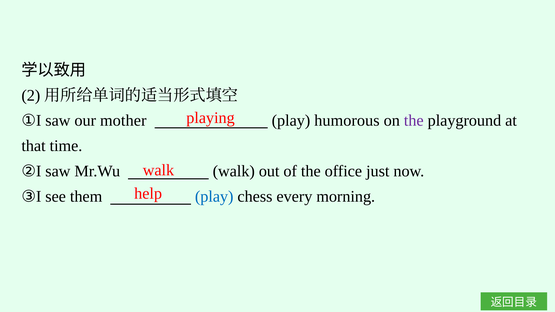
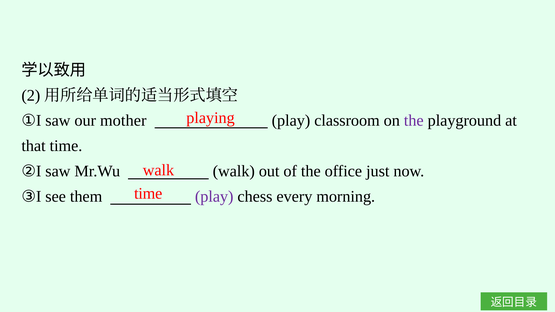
humorous: humorous -> classroom (347, 121)
help: help -> time (148, 194)
play colour: blue -> purple (214, 196)
